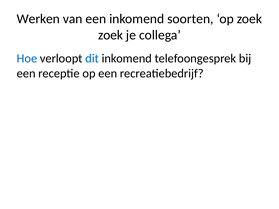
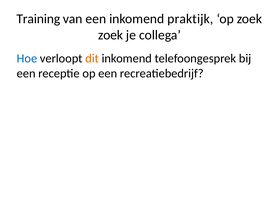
Werken: Werken -> Training (38, 19)
soorten: soorten -> praktijk (190, 19)
dit colour: blue -> orange (92, 59)
